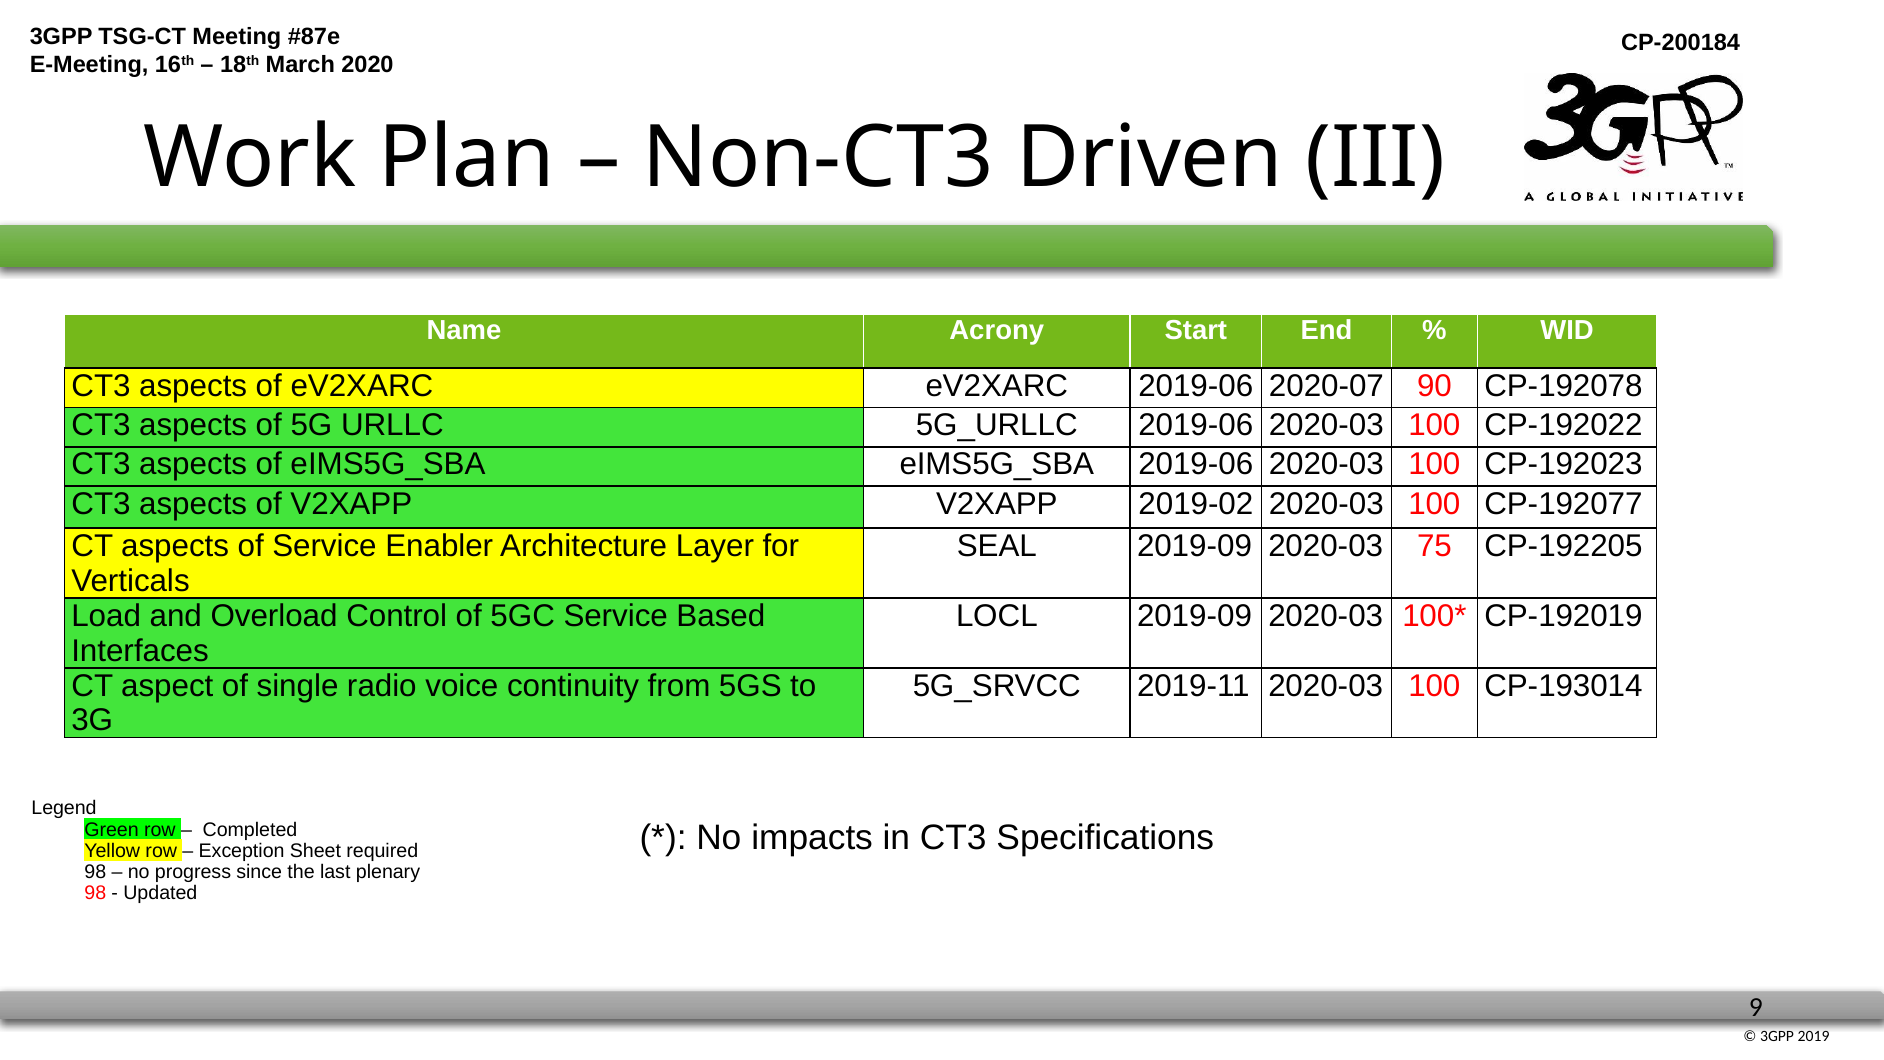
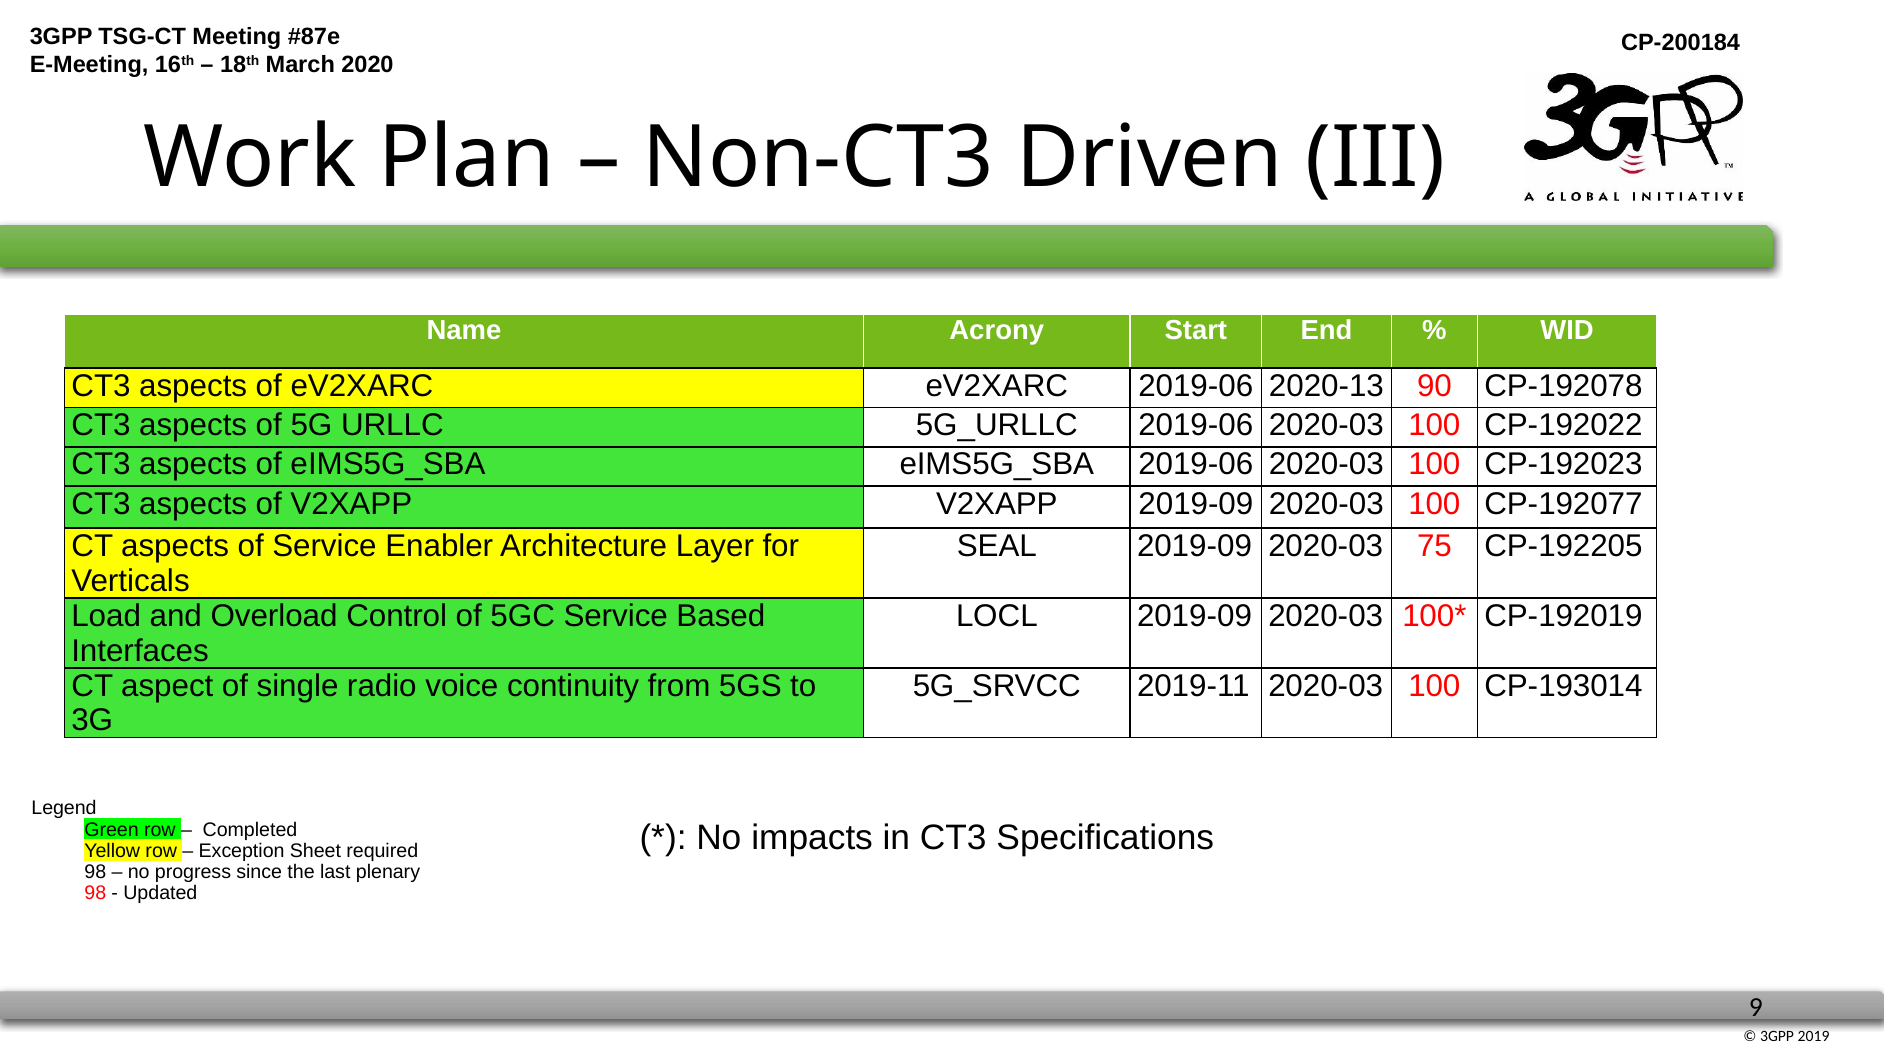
2020-07: 2020-07 -> 2020-13 (1326, 386)
V2XAPP 2019-02: 2019-02 -> 2019-09 (1196, 504)
